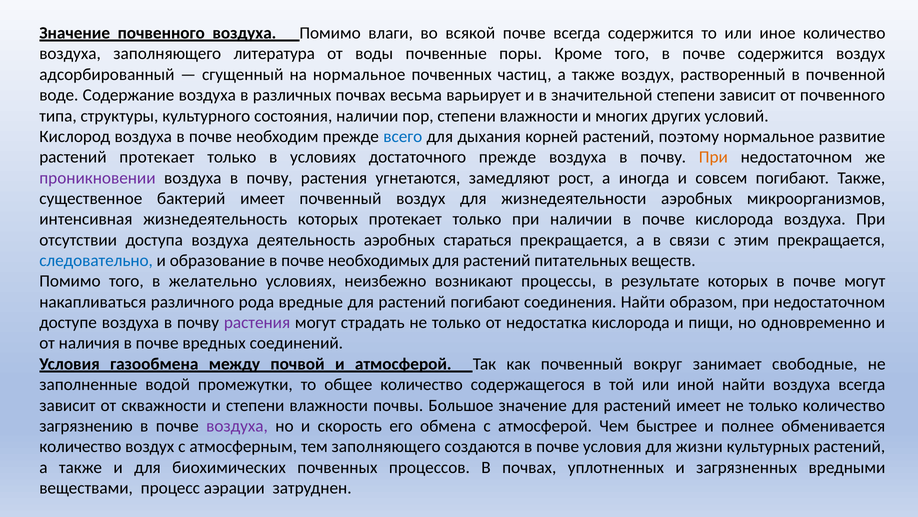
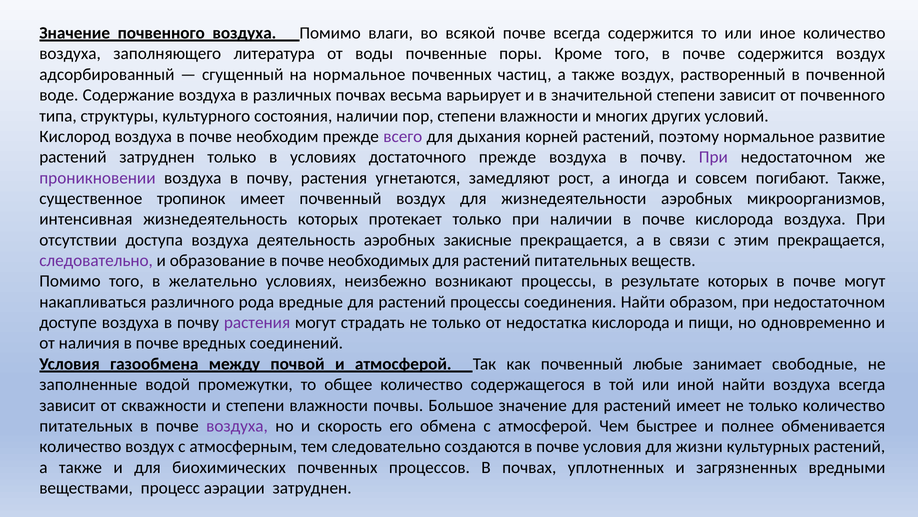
всего colour: blue -> purple (403, 136)
растений протекает: протекает -> затруднен (157, 157)
При colour: orange -> purple (713, 157)
бактерий: бактерий -> тропинок (191, 198)
стараться: стараться -> закисные (478, 240)
следовательно colour: blue -> purple (96, 260)
растений погибают: погибают -> процессы (485, 302)
вокруг: вокруг -> любые (658, 364)
загрязнению: загрязнению -> питательных (86, 425)
тем заполняющего: заполняющего -> следовательно (386, 446)
